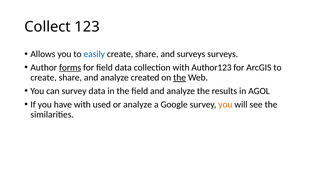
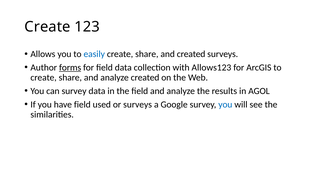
Collect: Collect -> Create (48, 27)
and surveys: surveys -> created (191, 54)
Author123: Author123 -> Allows123 (211, 68)
the underline: present -> none (180, 78)
have with: with -> field (82, 105)
or analyze: analyze -> surveys (138, 105)
you colour: orange -> blue (225, 105)
